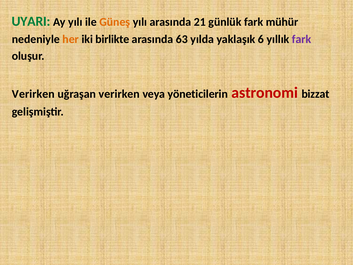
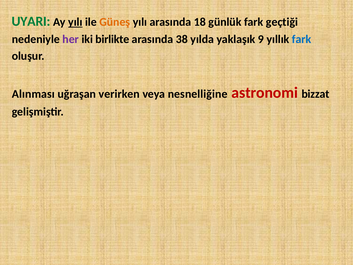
yılı underline: none -> present (75, 22)
21: 21 -> 18 (200, 22)
mühür: mühür -> geçtiği (282, 22)
her colour: orange -> purple (71, 39)
63: 63 -> 38 (182, 39)
6: 6 -> 9 (261, 39)
fark colour: purple -> blue (302, 39)
Verirken: Verirken -> Alınması (33, 94)
yöneticilerin: yöneticilerin -> nesnelliğine (198, 94)
